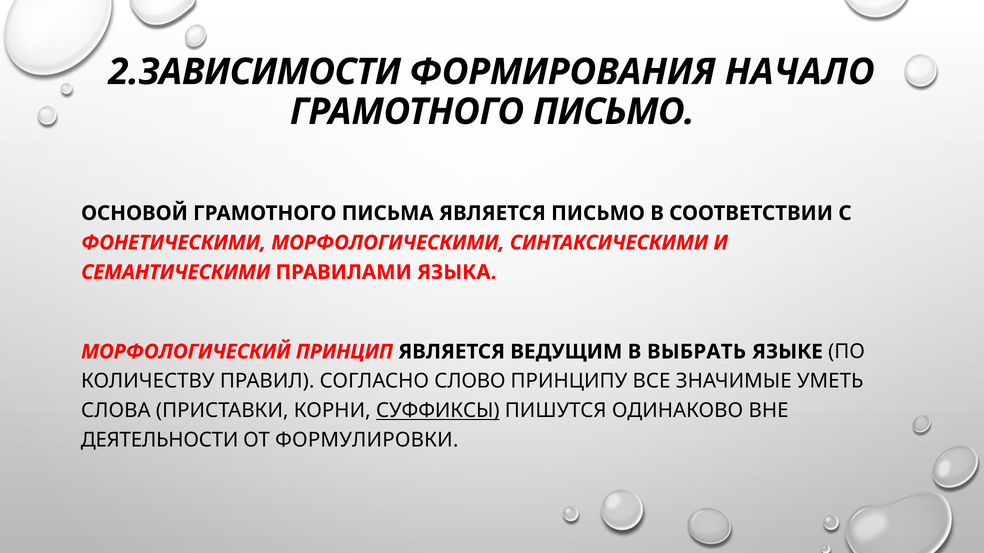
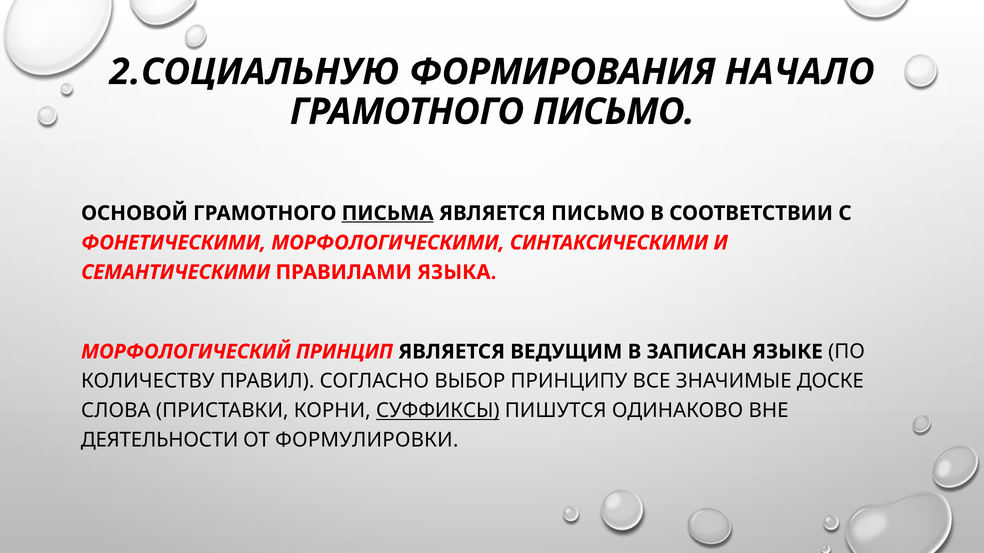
2.ЗАВИСИМОСТИ: 2.ЗАВИСИМОСТИ -> 2.СОЦИАЛЬНУЮ (254, 72)
ПИСЬМА underline: none -> present (388, 213)
ВЫБРАТЬ: ВЫБРАТЬ -> ЗАПИСАН (697, 352)
СЛОВО: СЛОВО -> ВЫБОР (470, 381)
УМЕТЬ: УМЕТЬ -> ДОСКЕ (830, 381)
